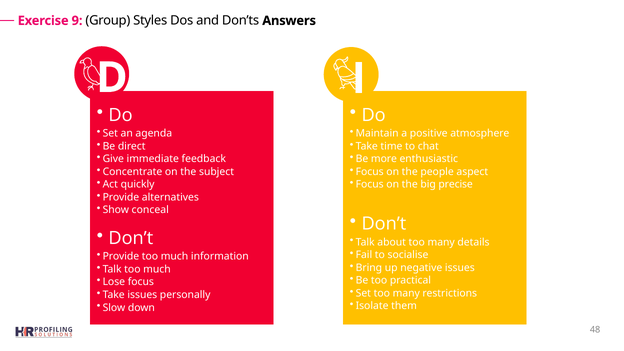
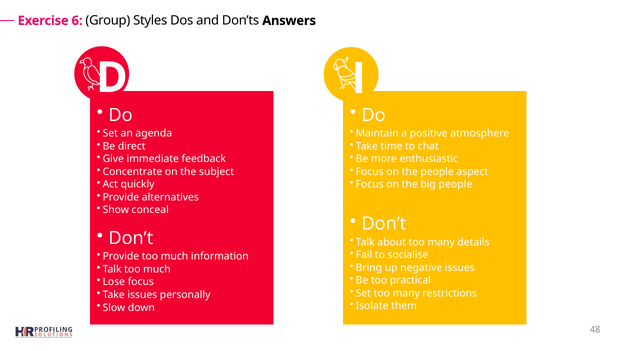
9: 9 -> 6 (77, 21)
big precise: precise -> people (456, 184)
